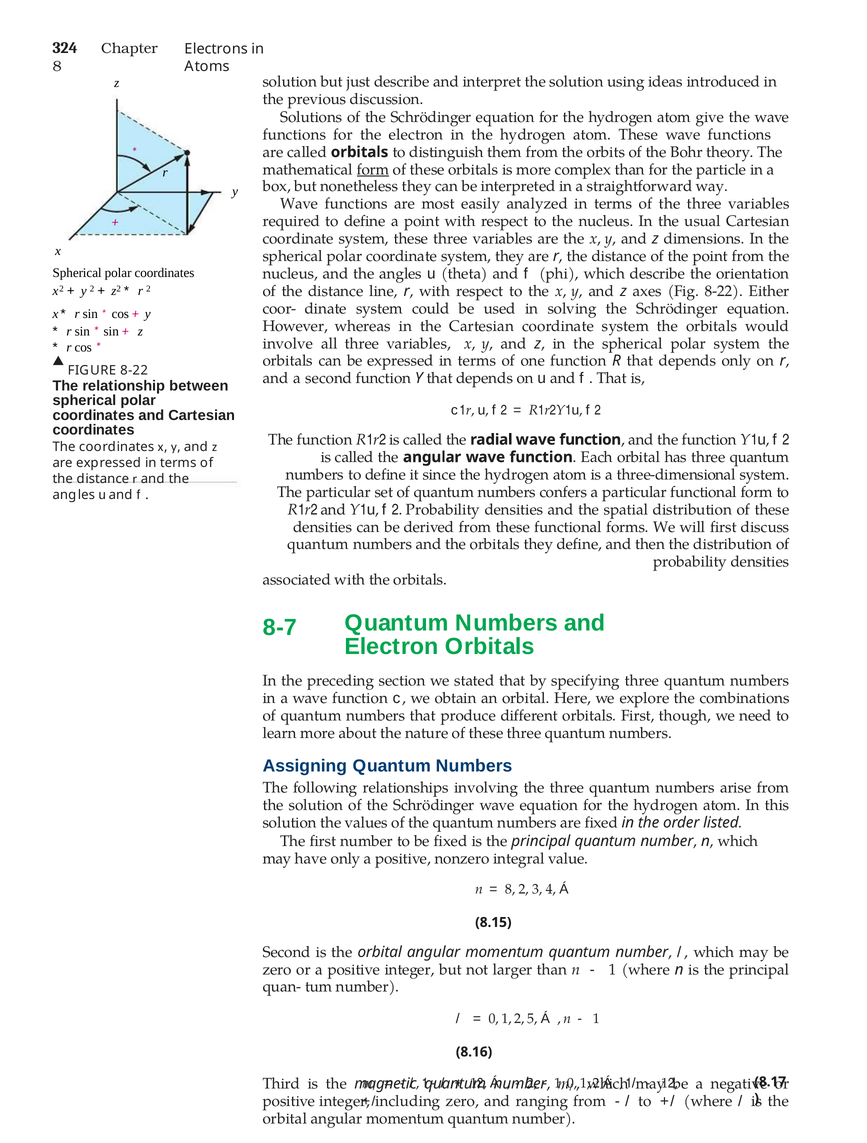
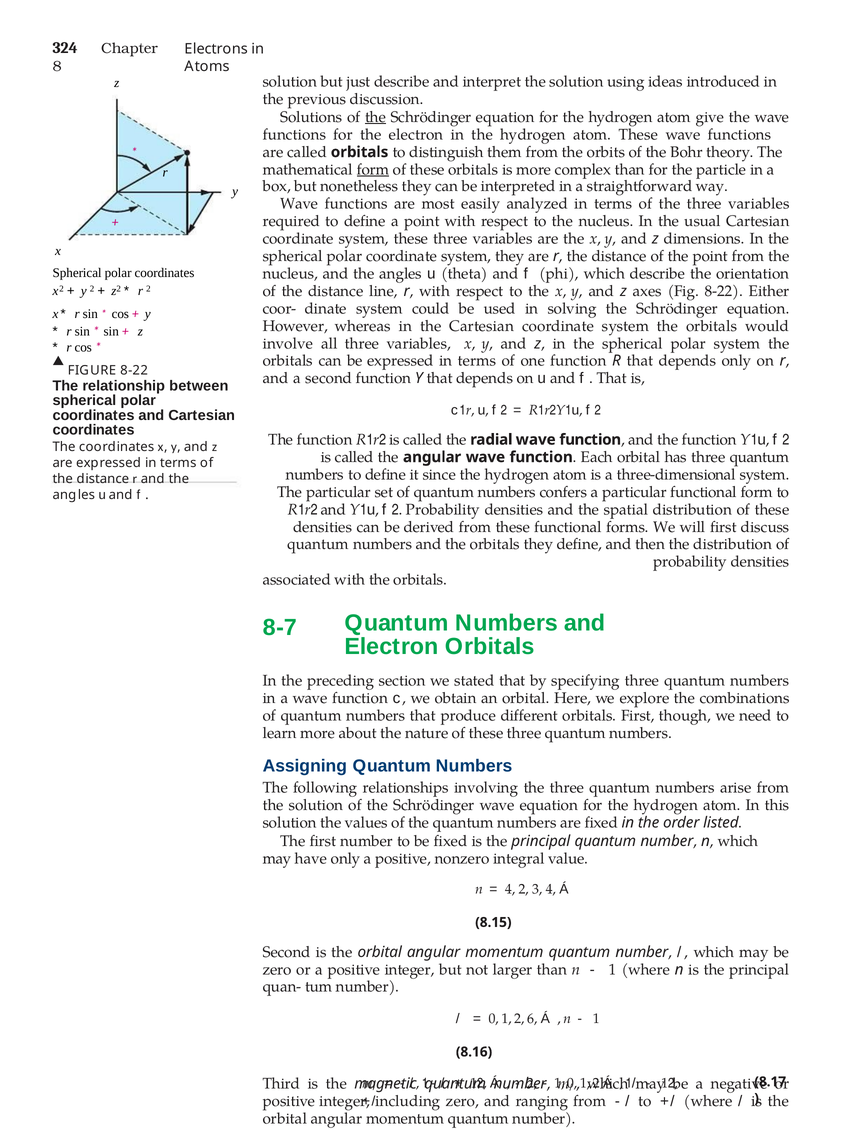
the underline: none -> present (376, 117)
8: 8 -> 4 (510, 889)
5: 5 -> 6 (532, 1019)
